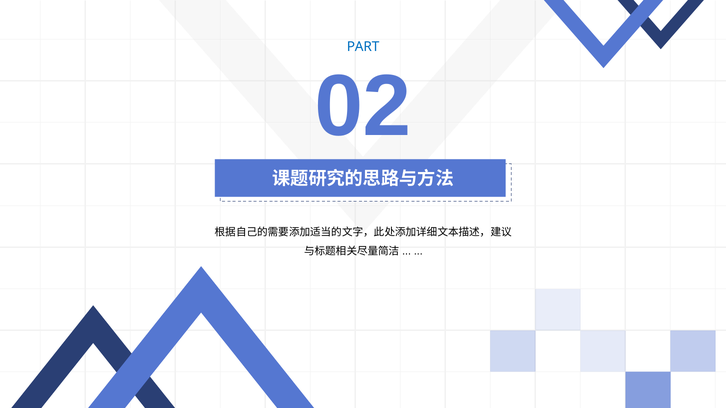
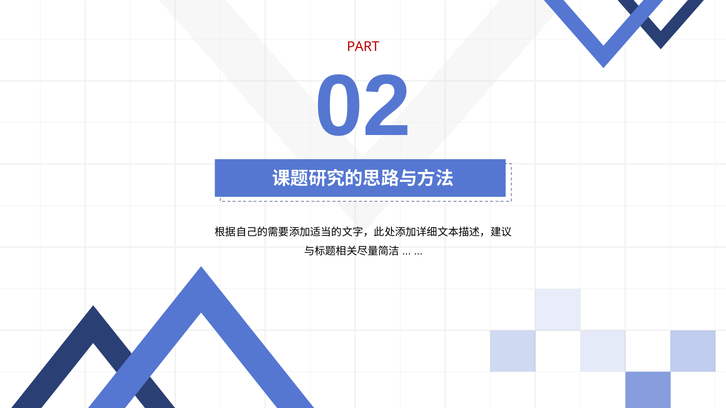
PART colour: blue -> red (363, 47)
